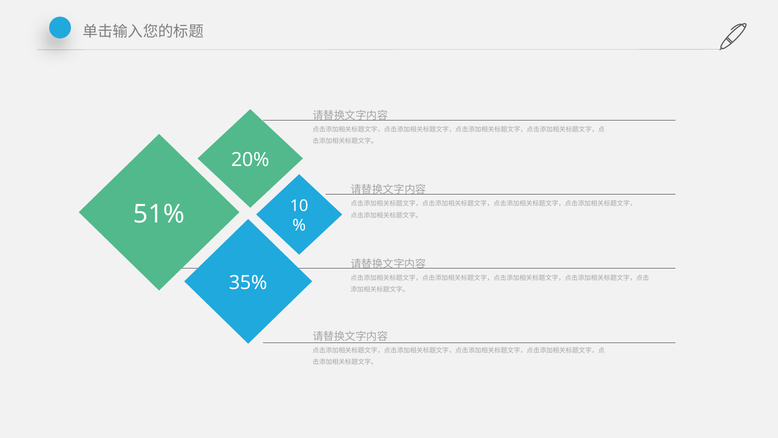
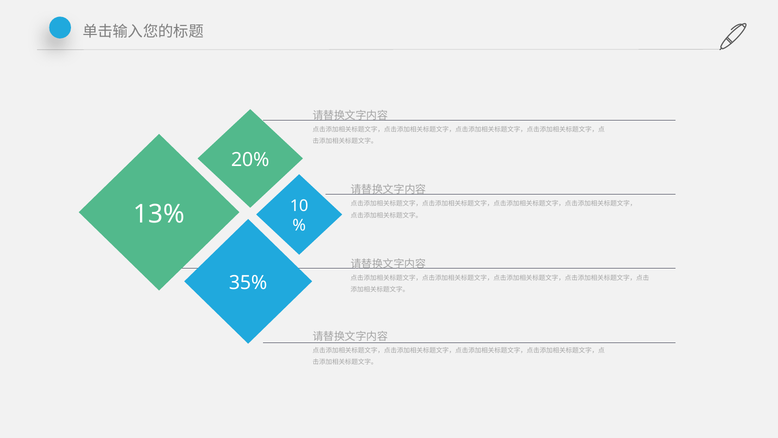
51%: 51% -> 13% (159, 214)
